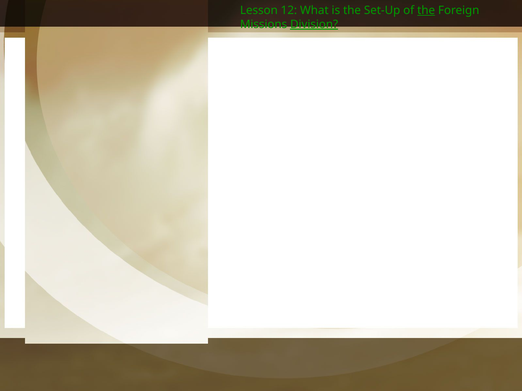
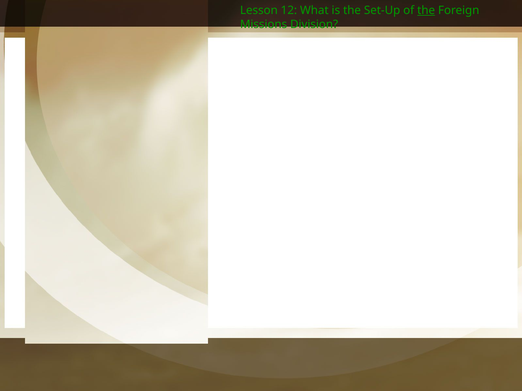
Division underline: present -> none (314, 24)
